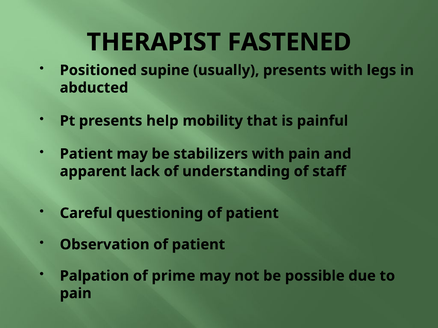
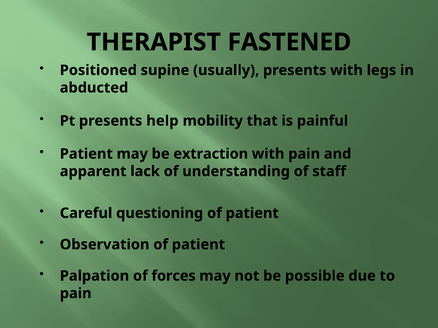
stabilizers: stabilizers -> extraction (211, 154)
prime: prime -> forces (174, 276)
